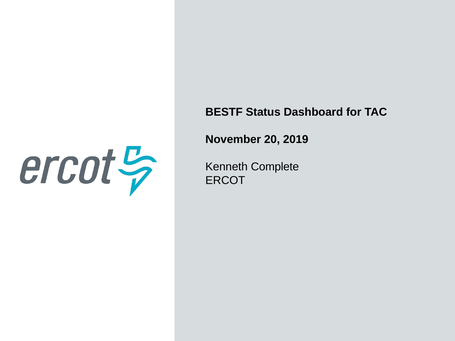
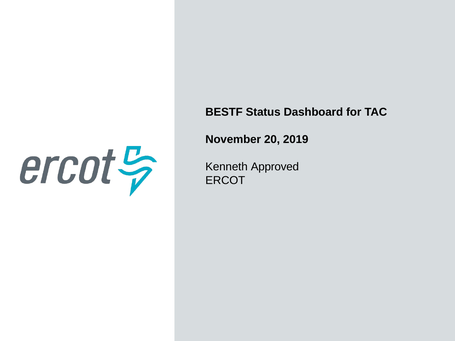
Complete: Complete -> Approved (275, 167)
